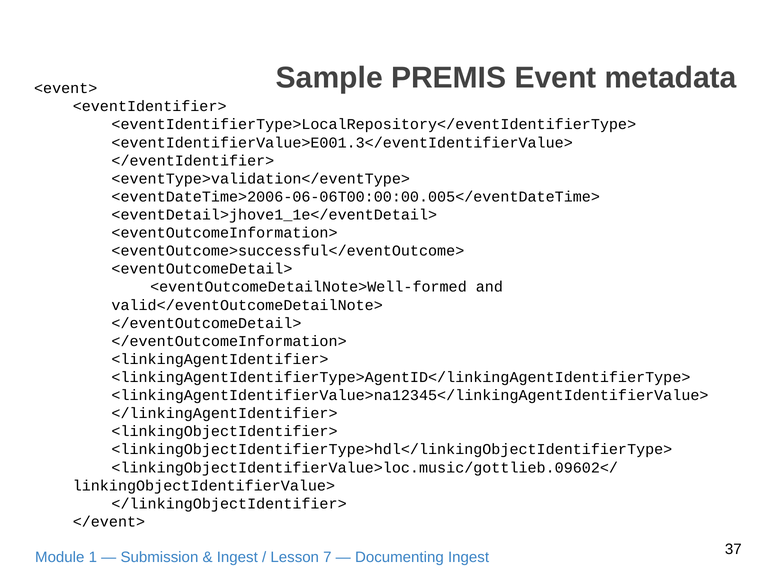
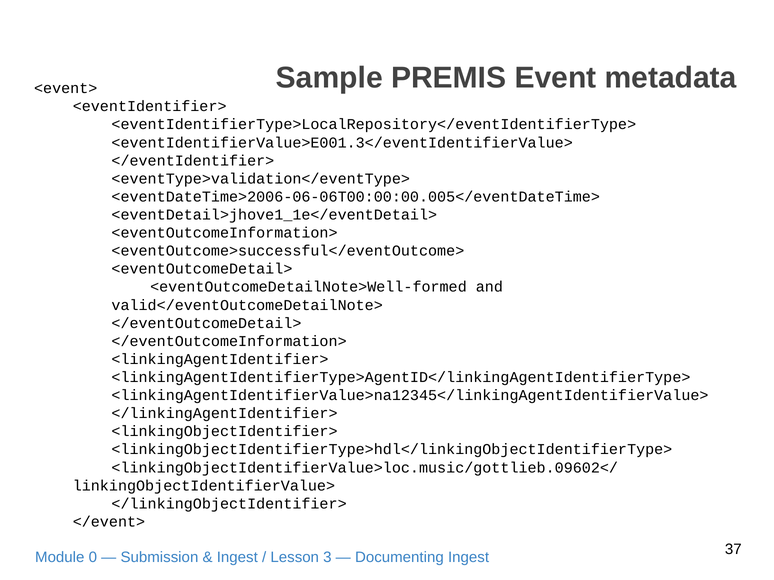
1: 1 -> 0 (93, 558)
7: 7 -> 3 (327, 558)
